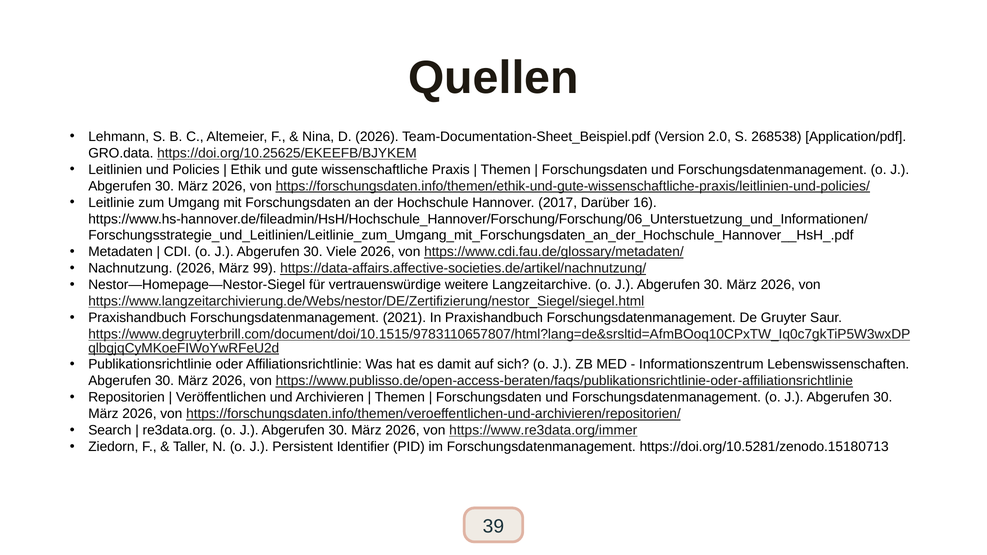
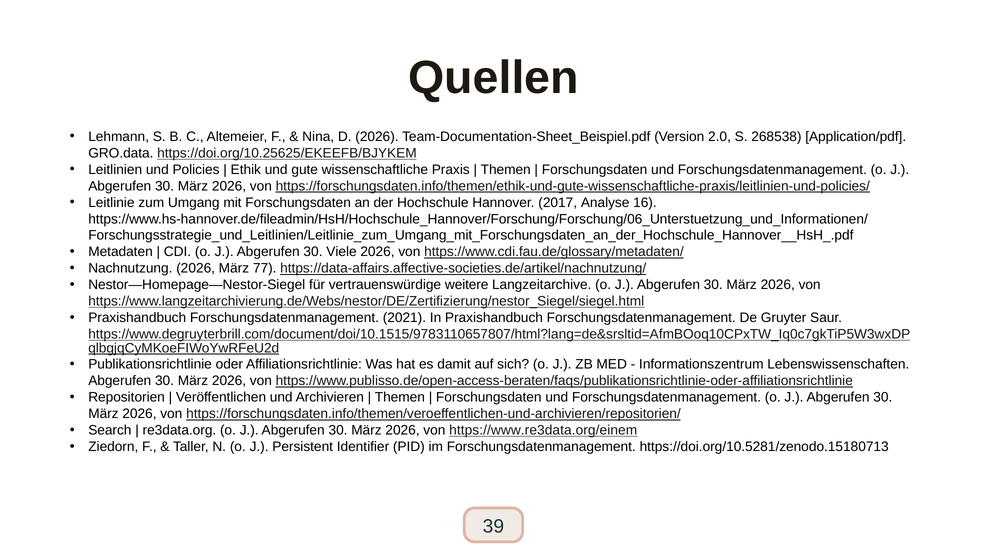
Darüber: Darüber -> Analyse (605, 203)
99: 99 -> 77 (265, 268)
https://www.re3data.org/immer: https://www.re3data.org/immer -> https://www.re3data.org/einem (543, 430)
